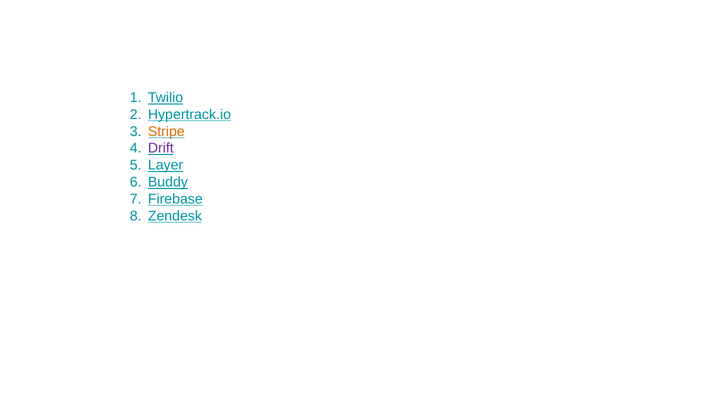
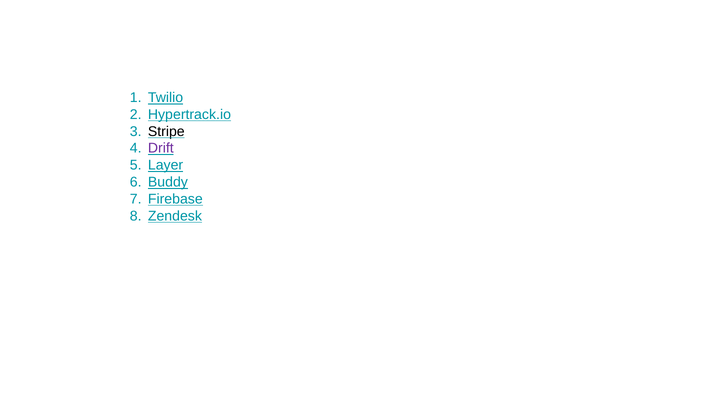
Stripe colour: orange -> black (166, 132)
